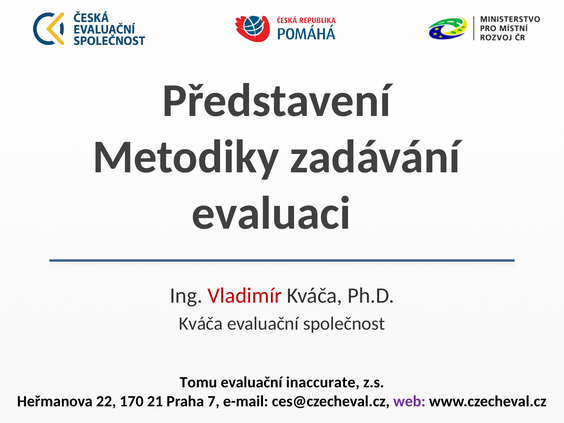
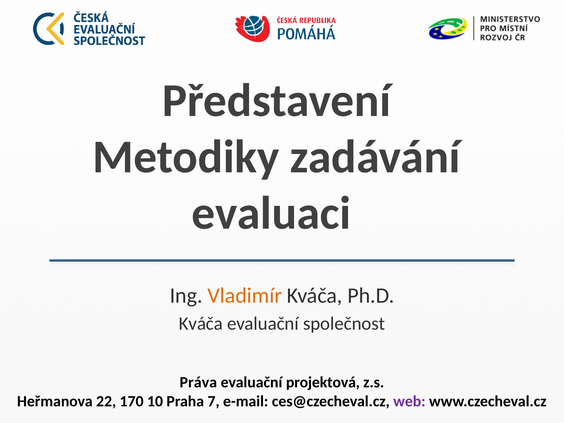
Vladimír colour: red -> orange (245, 296)
Tomu: Tomu -> Práva (198, 382)
inaccurate: inaccurate -> projektová (323, 382)
21: 21 -> 10 (155, 401)
